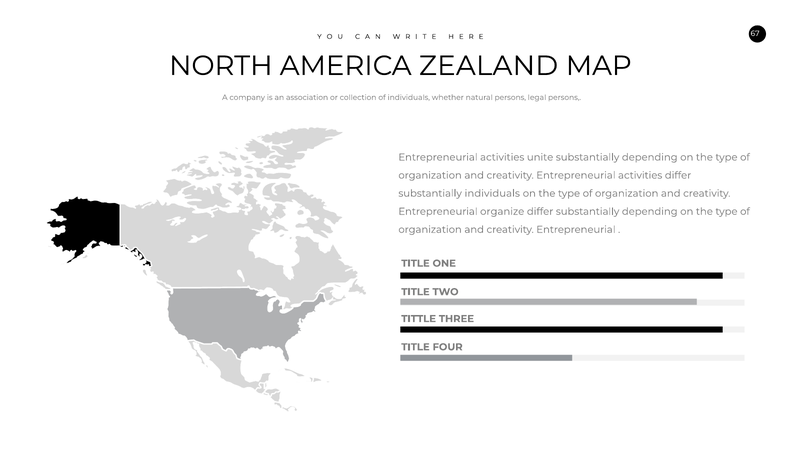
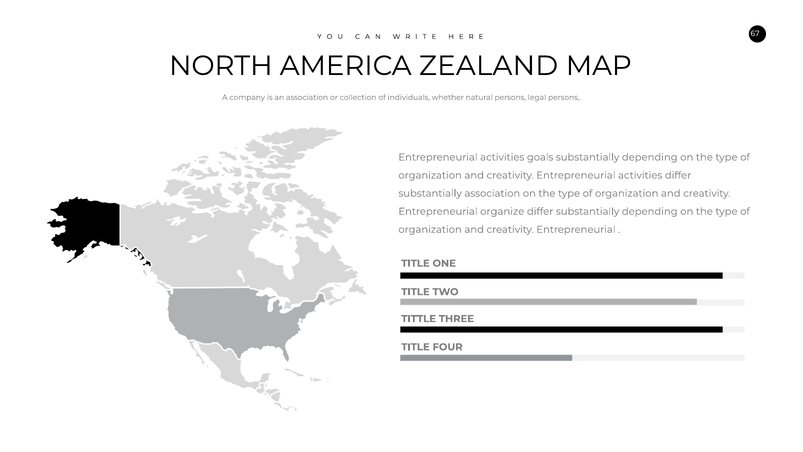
unite: unite -> goals (540, 157)
substantially individuals: individuals -> association (492, 193)
